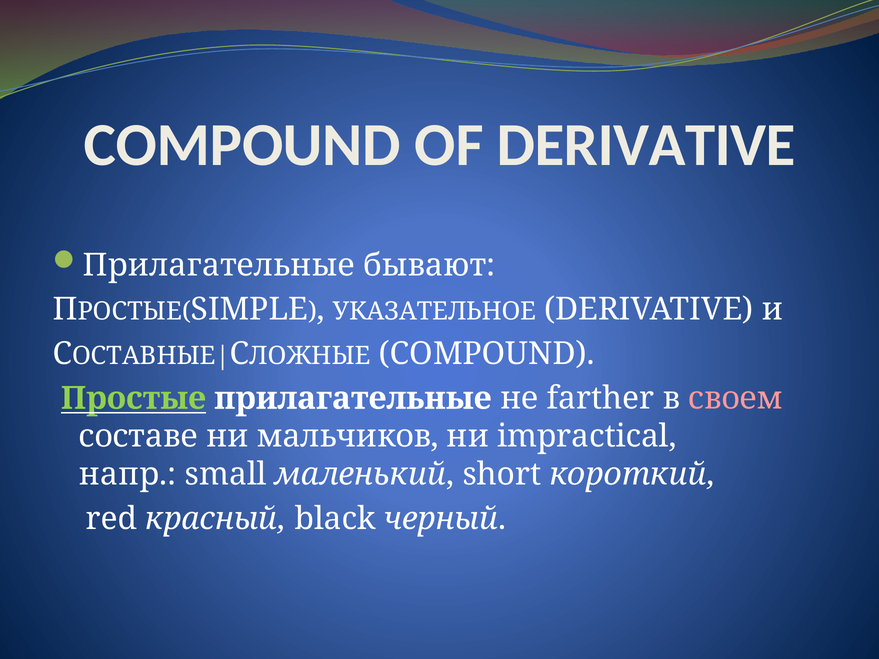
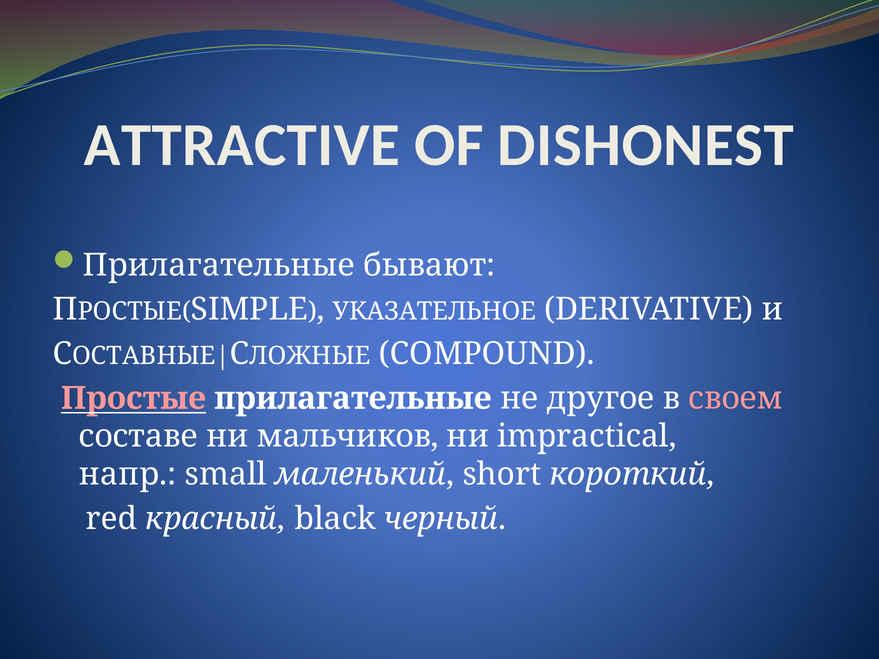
COMPOUND: COMPOUND -> ATTRACTIVE (242, 145)
OF DERIVATIVE: DERIVATIVE -> DISHONEST (646, 145)
Простые colour: light green -> pink (133, 398)
farther: farther -> другое (601, 398)
